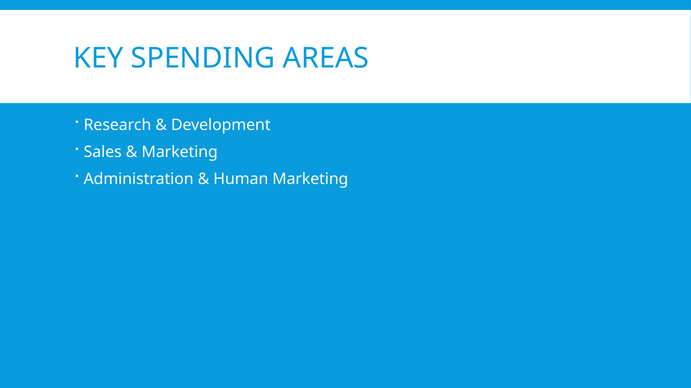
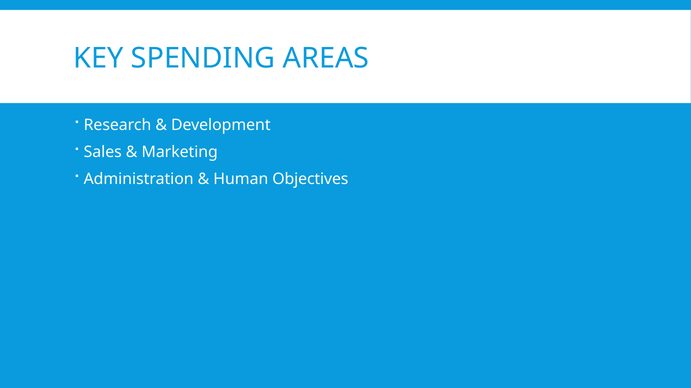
Human Marketing: Marketing -> Objectives (310, 179)
